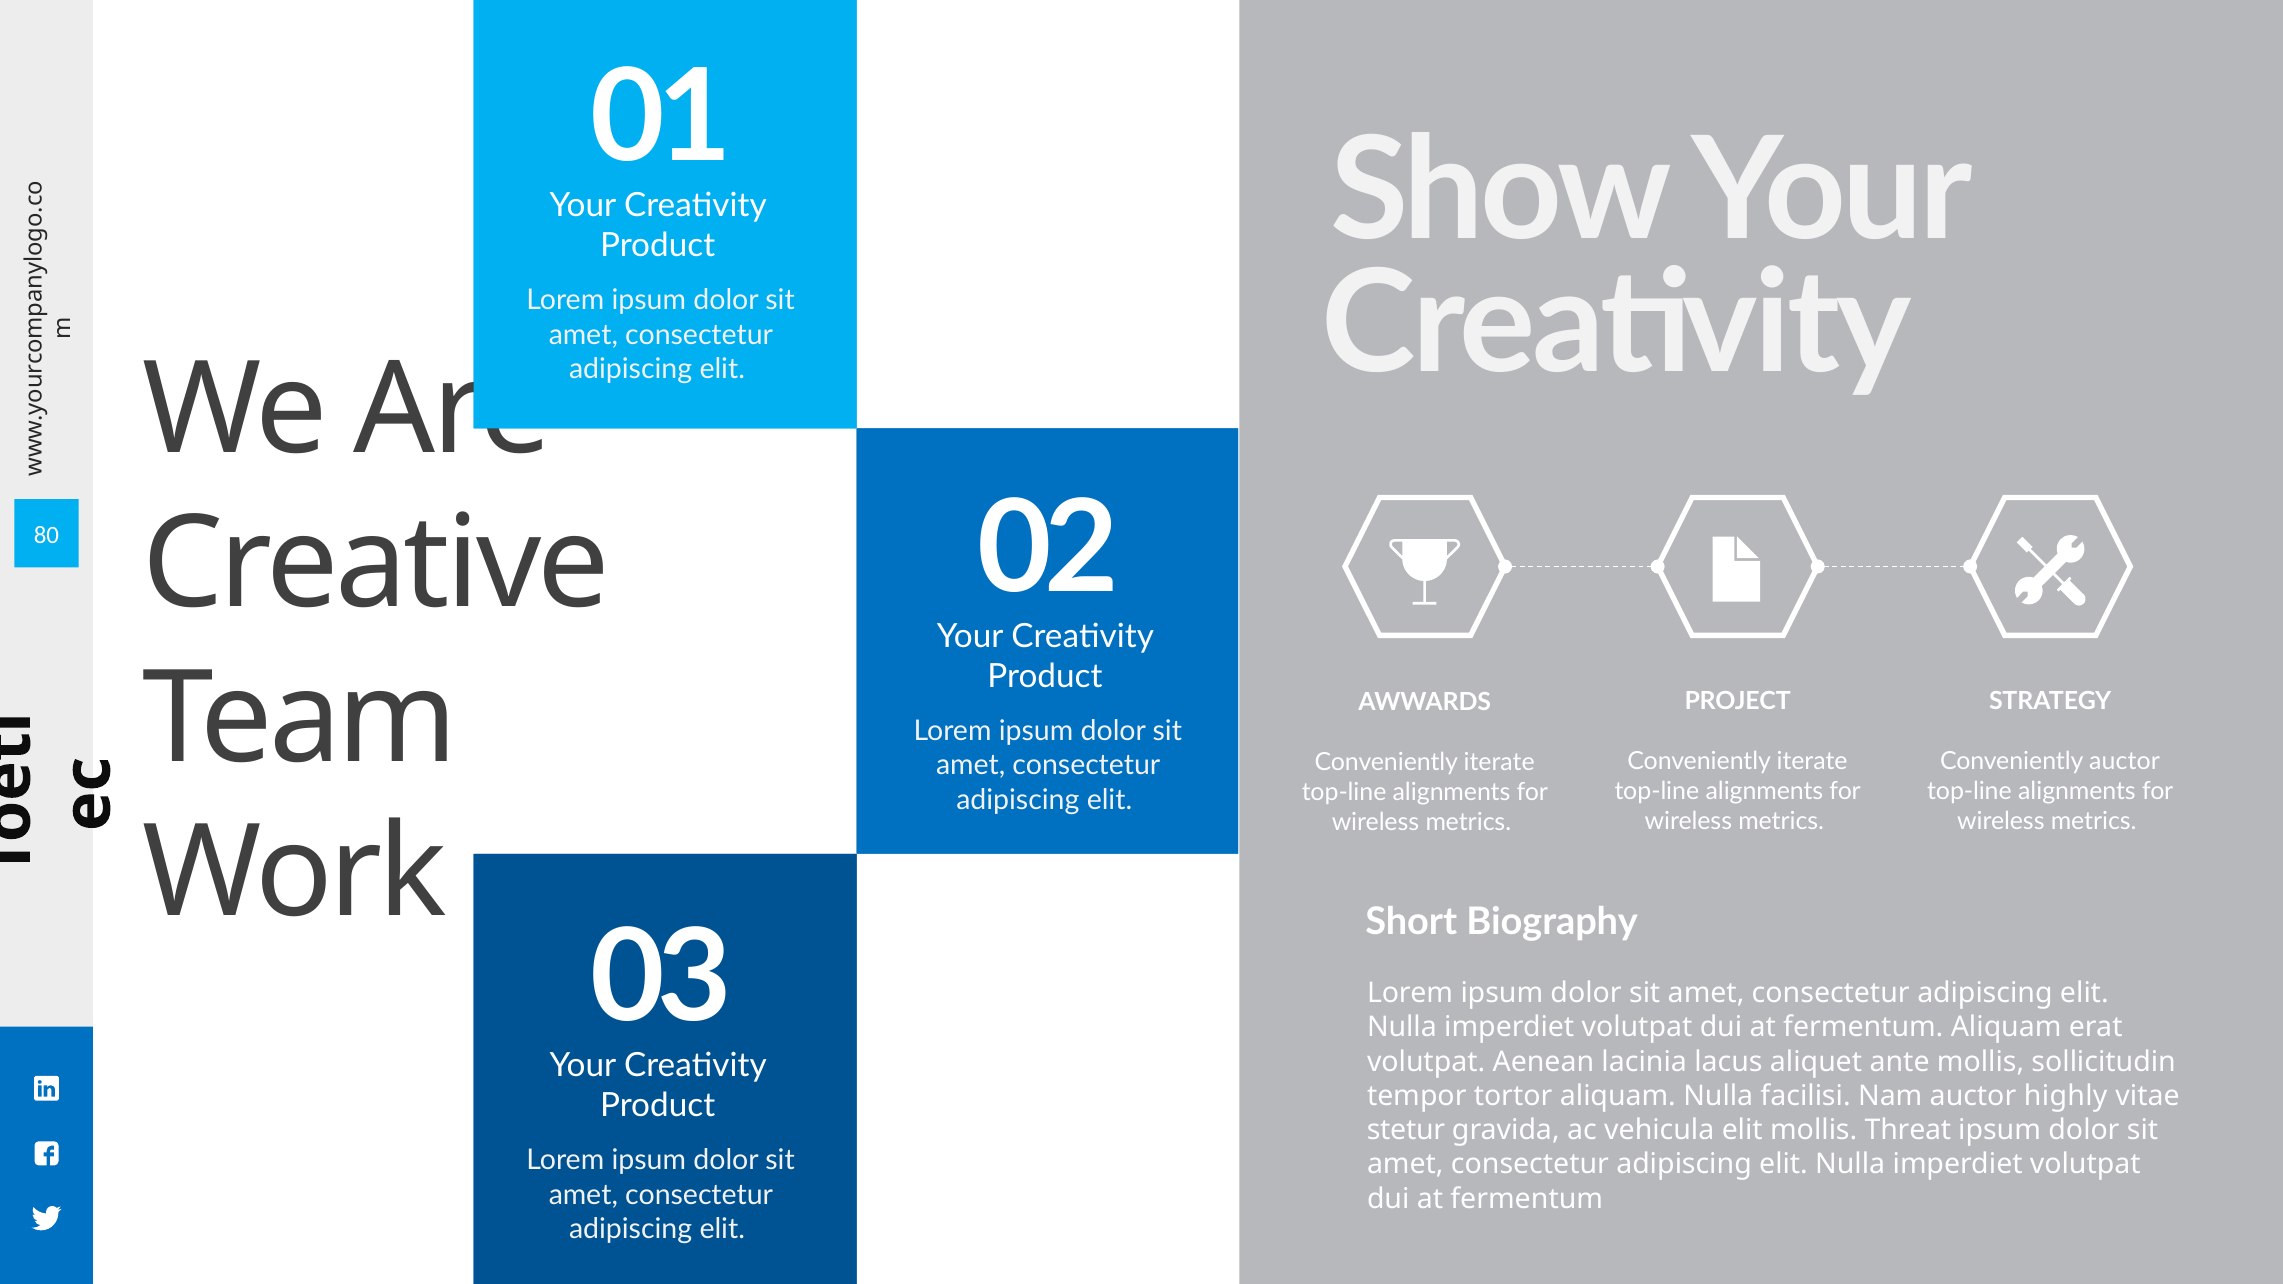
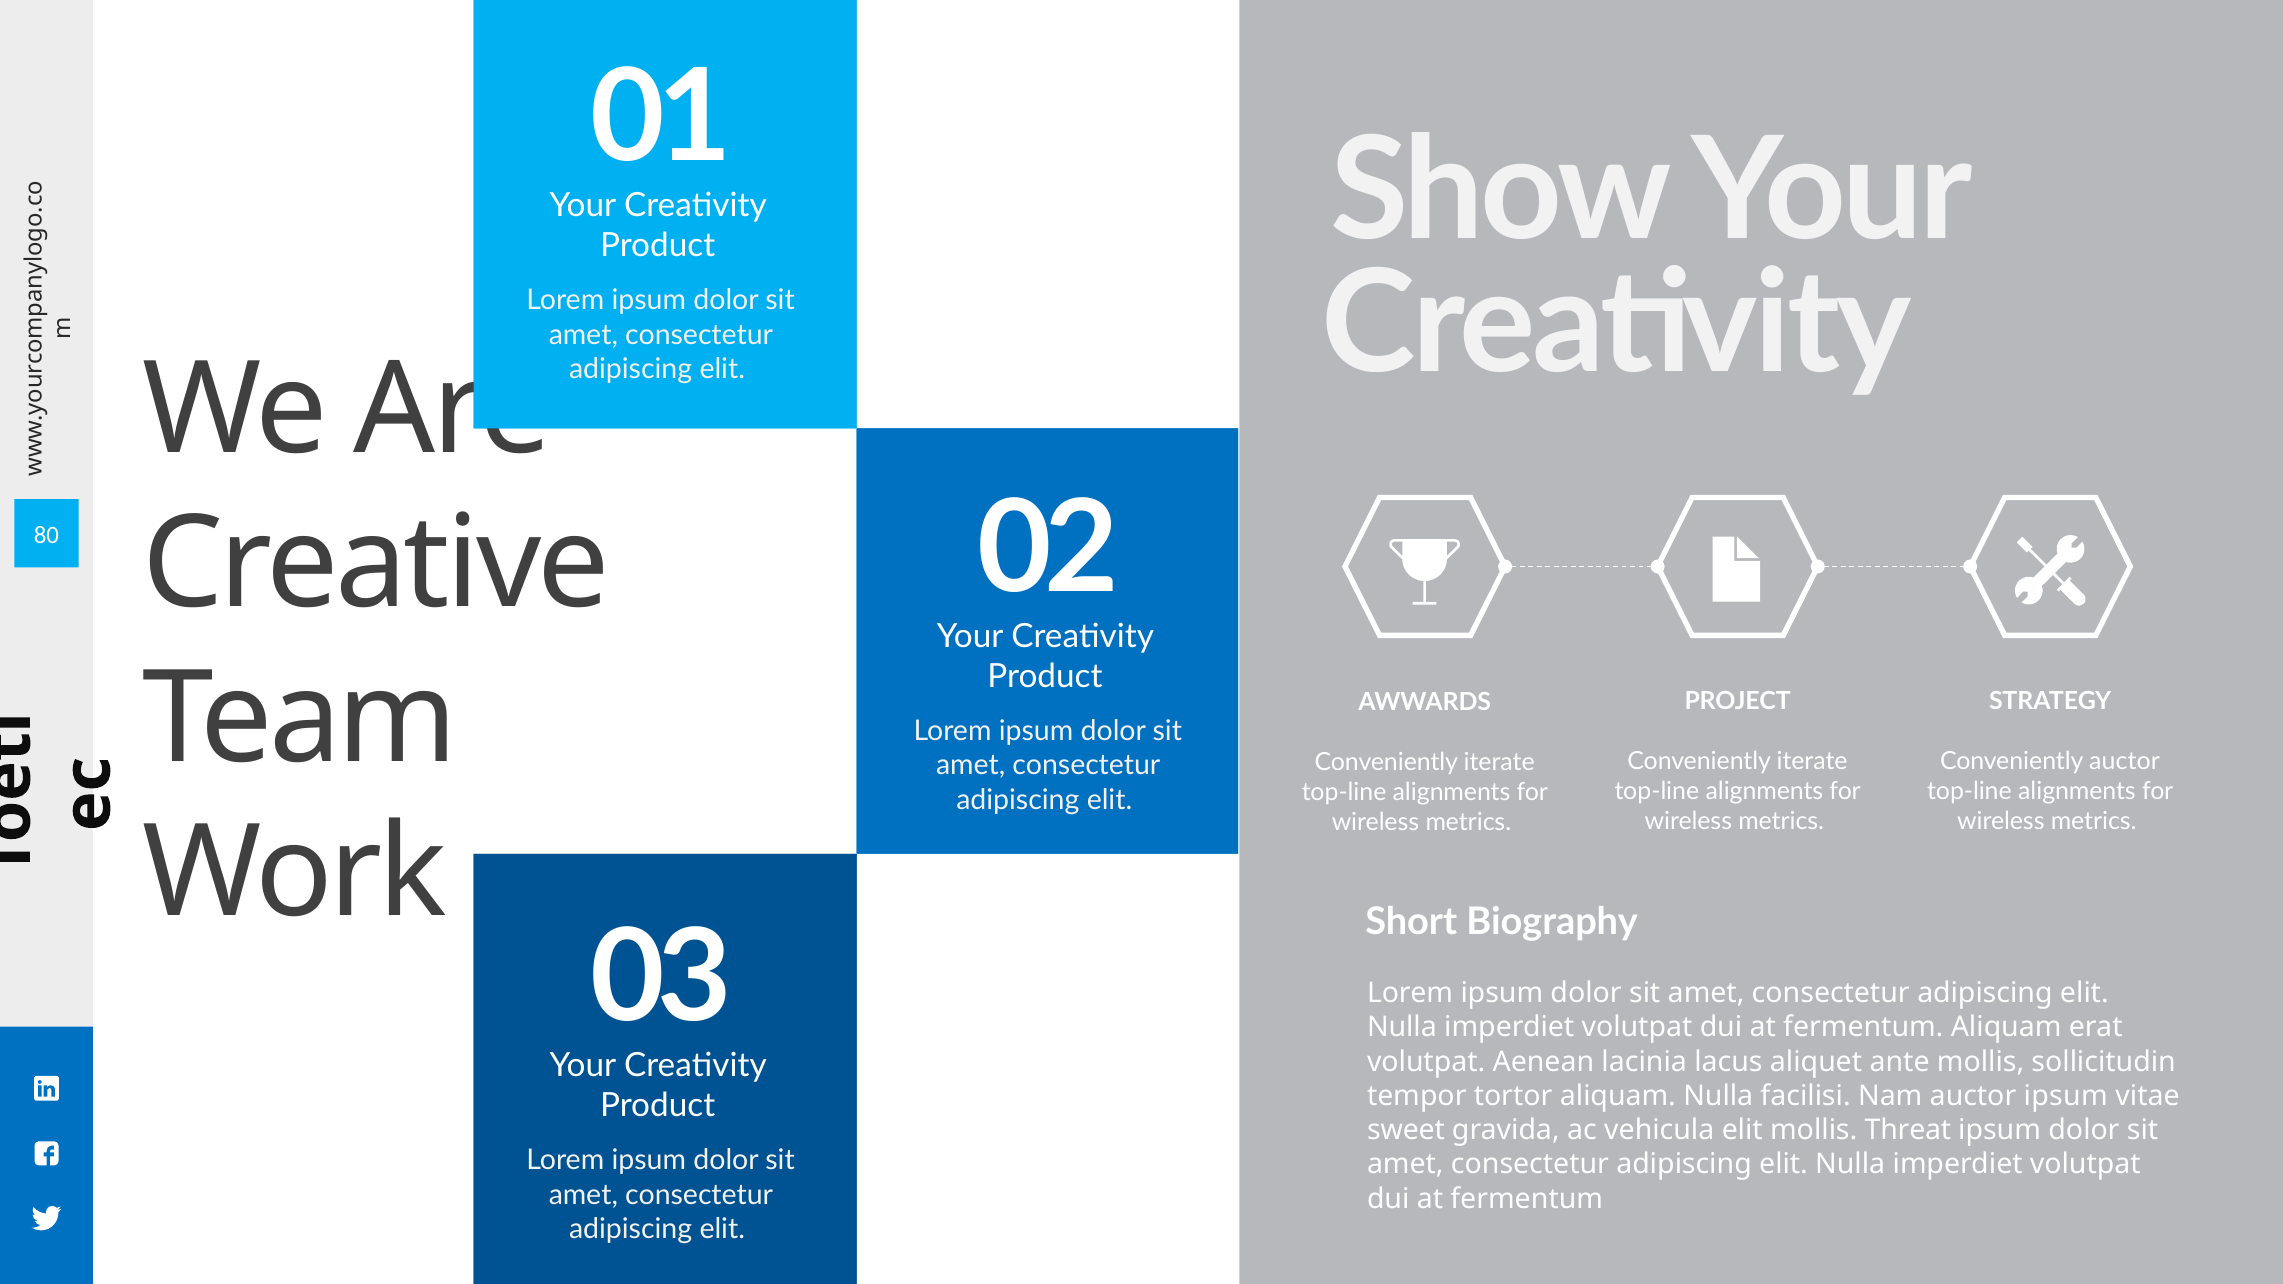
auctor highly: highly -> ipsum (2066, 1096)
stetur: stetur -> sweet (1406, 1130)
